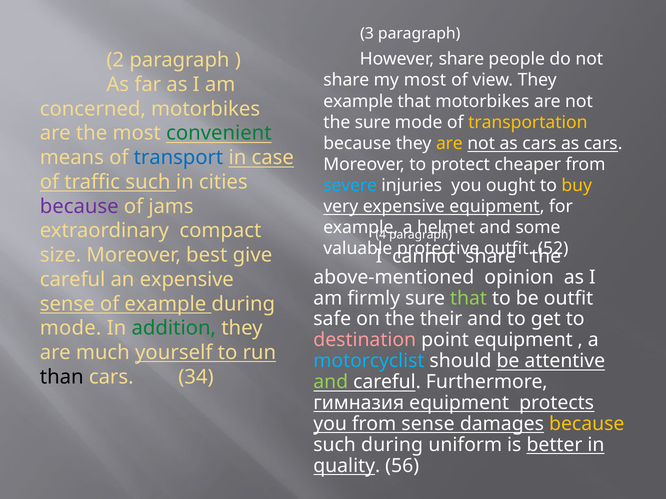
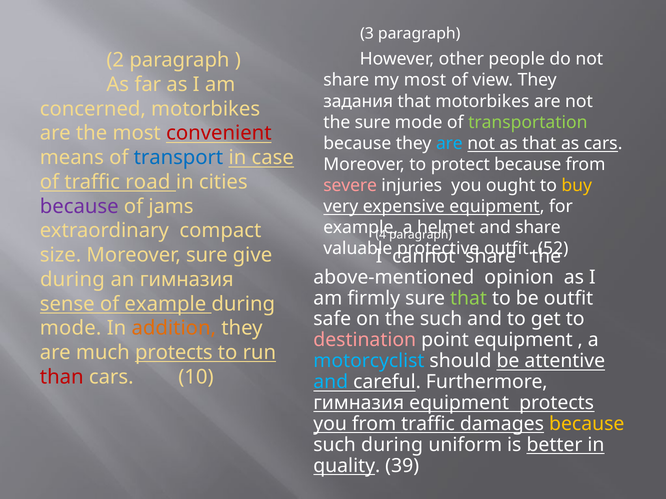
However share: share -> other (461, 59)
example: example -> задания (358, 101)
transportation colour: yellow -> light green (528, 122)
convenient colour: green -> red (219, 133)
are colour: yellow -> light blue (449, 144)
not as cars: cars -> that (539, 144)
protect cheaper: cheaper -> because (528, 165)
traffic such: such -> road (148, 182)
severe colour: light blue -> pink (350, 186)
and some: some -> share (538, 228)
Moreover best: best -> sure (207, 255)
careful: careful -> during (72, 280)
an expensive: expensive -> гимназия (187, 280)
the their: their -> such (441, 319)
addition colour: green -> orange (174, 328)
much yourself: yourself -> protects (174, 353)
than colour: black -> red (62, 377)
34: 34 -> 10 (196, 377)
and colour: light green -> light blue (331, 382)
from sense: sense -> traffic (428, 424)
56: 56 -> 39 (402, 466)
